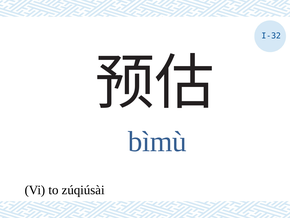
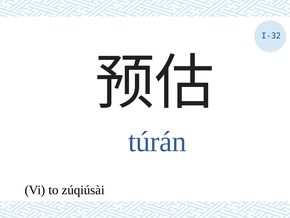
bìmù: bìmù -> túrán (157, 141)
